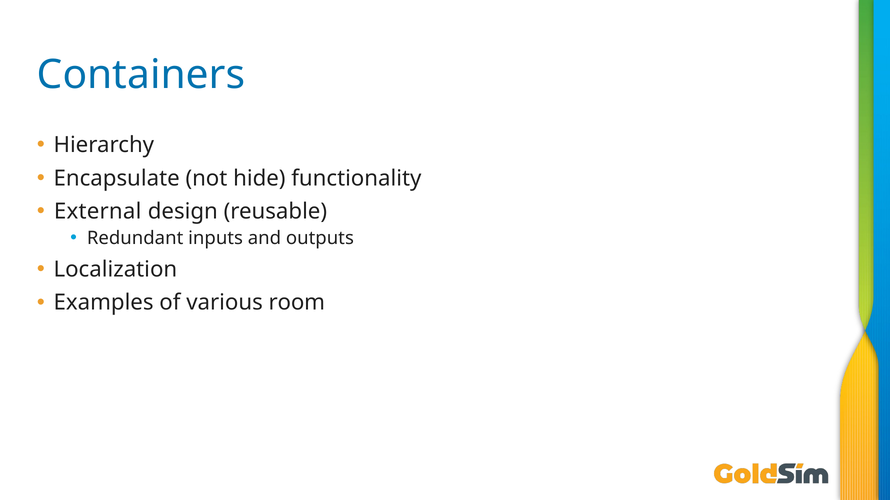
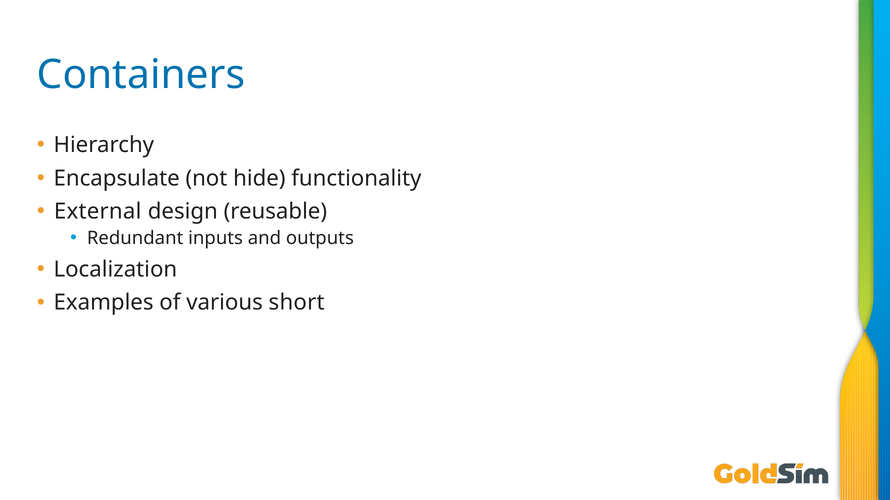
room: room -> short (297, 303)
